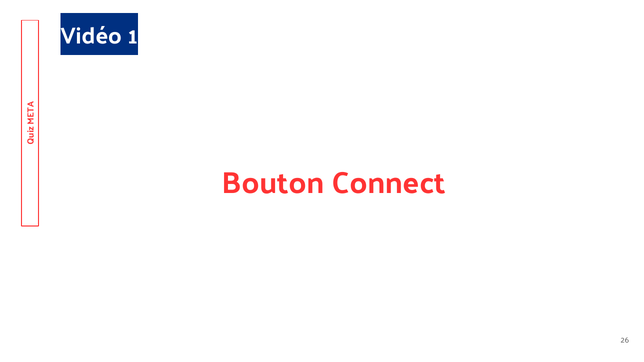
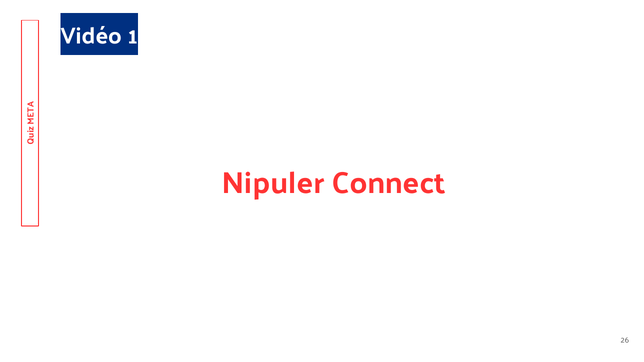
Bouton: Bouton -> Nipuler (273, 183)
